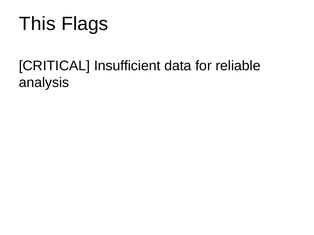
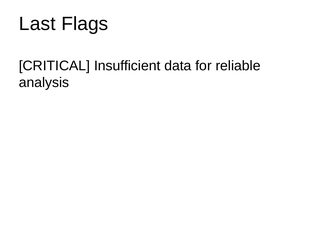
This: This -> Last (37, 24)
